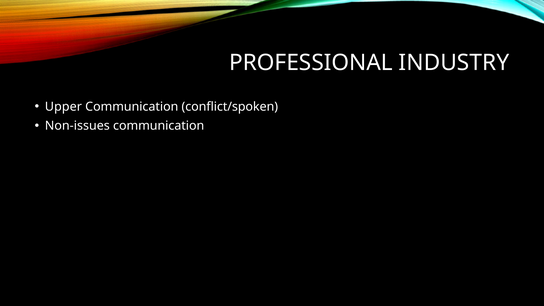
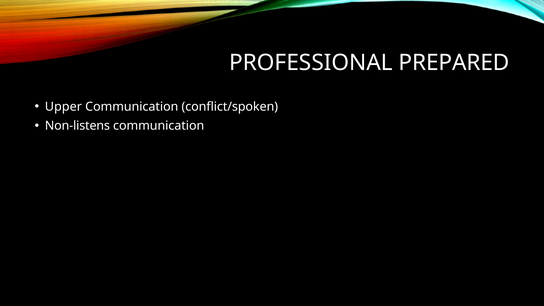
INDUSTRY: INDUSTRY -> PREPARED (454, 63)
Non-issues: Non-issues -> Non-listens (77, 126)
